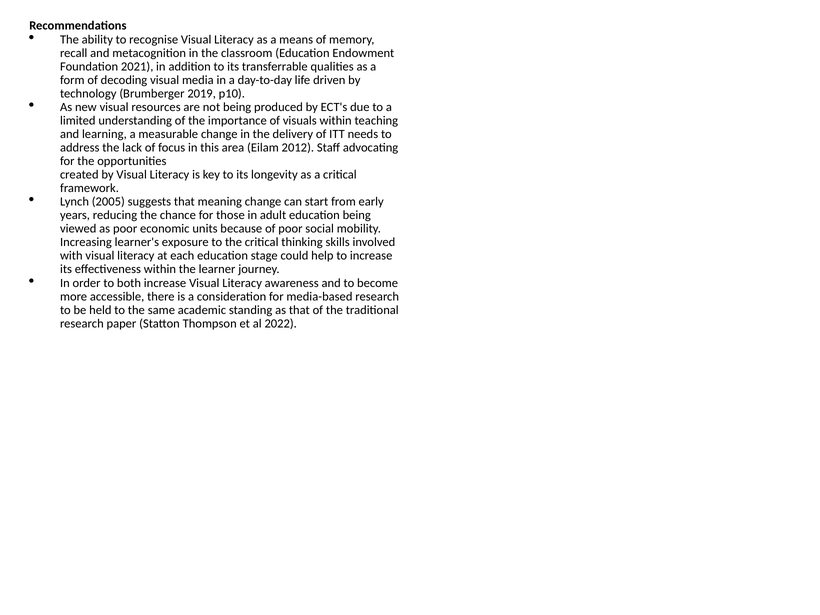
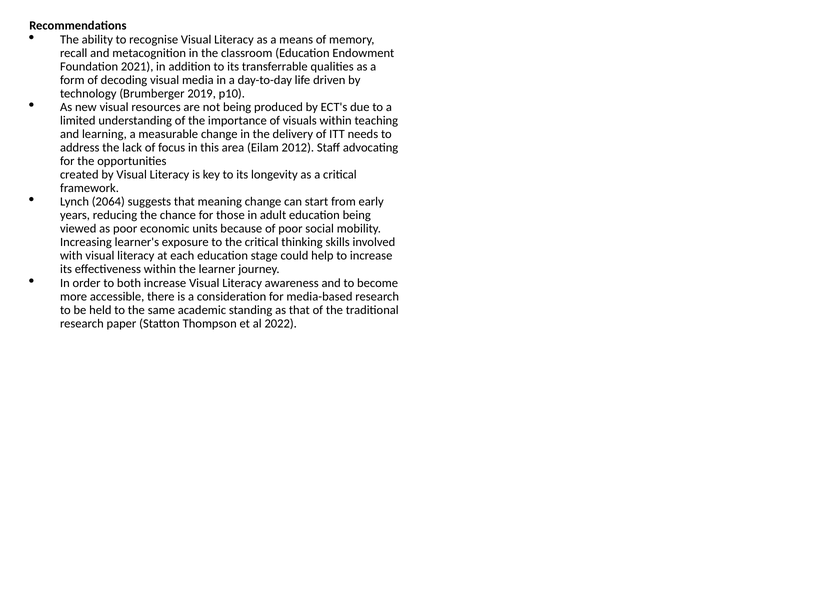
2005: 2005 -> 2064 (108, 202)
